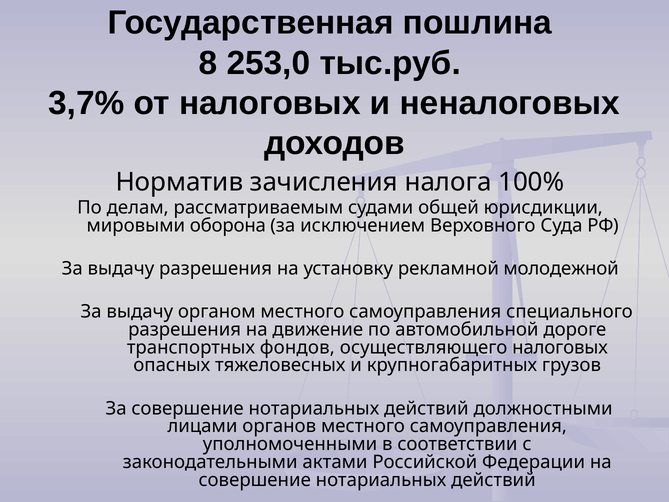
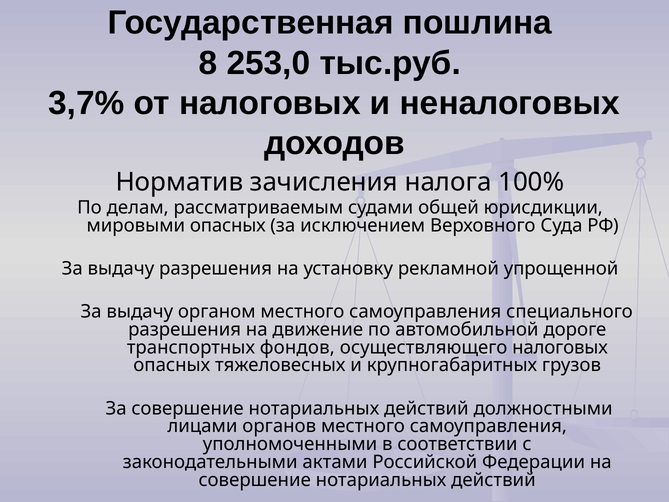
мировыми оборона: оборона -> опасных (228, 225)
молодежной: молодежной -> упрощенной (561, 268)
